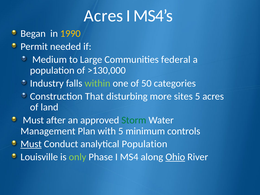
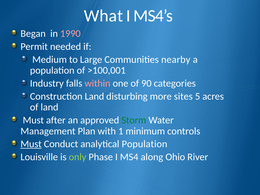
Acres: Acres -> What (103, 16)
1990 colour: yellow -> pink (70, 34)
federal: federal -> nearby (176, 59)
>130,000: >130,000 -> >100,001 (107, 70)
within colour: light green -> pink (97, 83)
50: 50 -> 90 (146, 83)
Construction That: That -> Land (94, 96)
with 5: 5 -> 1 (121, 131)
Ohio underline: present -> none (175, 157)
